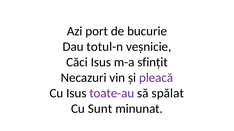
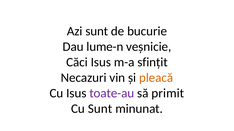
Azi port: port -> sunt (97, 31)
totul-n: totul-n -> lume-n (105, 47)
pleacă colour: purple -> orange (156, 78)
spălat: spălat -> primit (168, 94)
